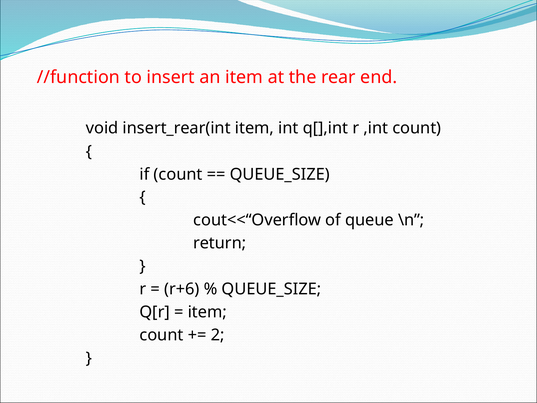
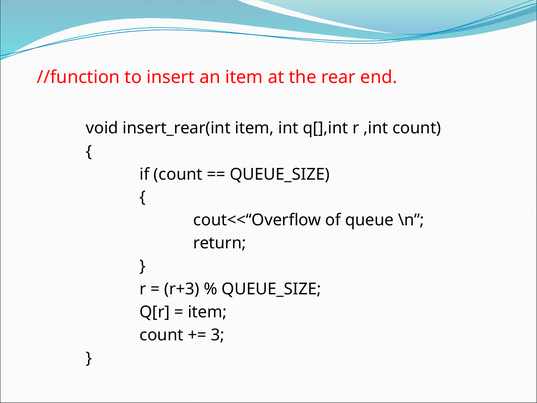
r+6: r+6 -> r+3 (182, 289)
2: 2 -> 3 (218, 335)
